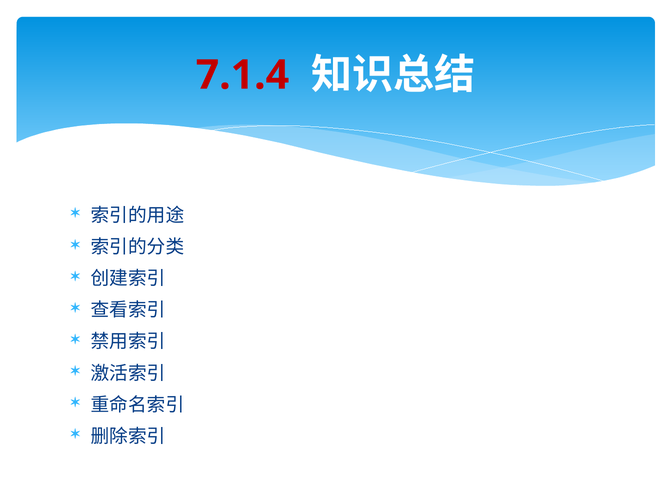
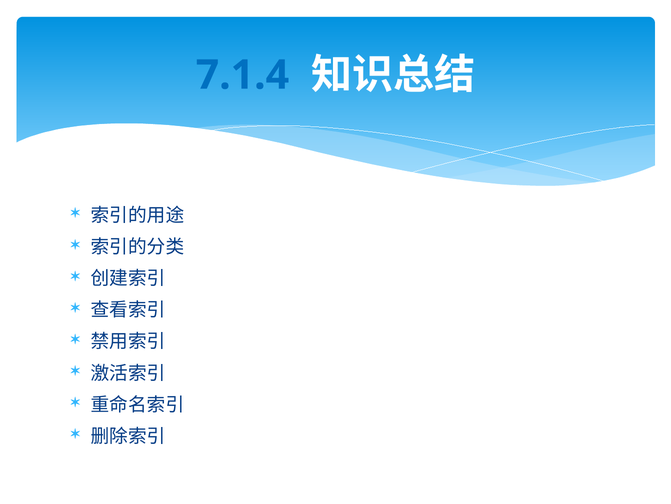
7.1.4 colour: red -> blue (242, 75)
